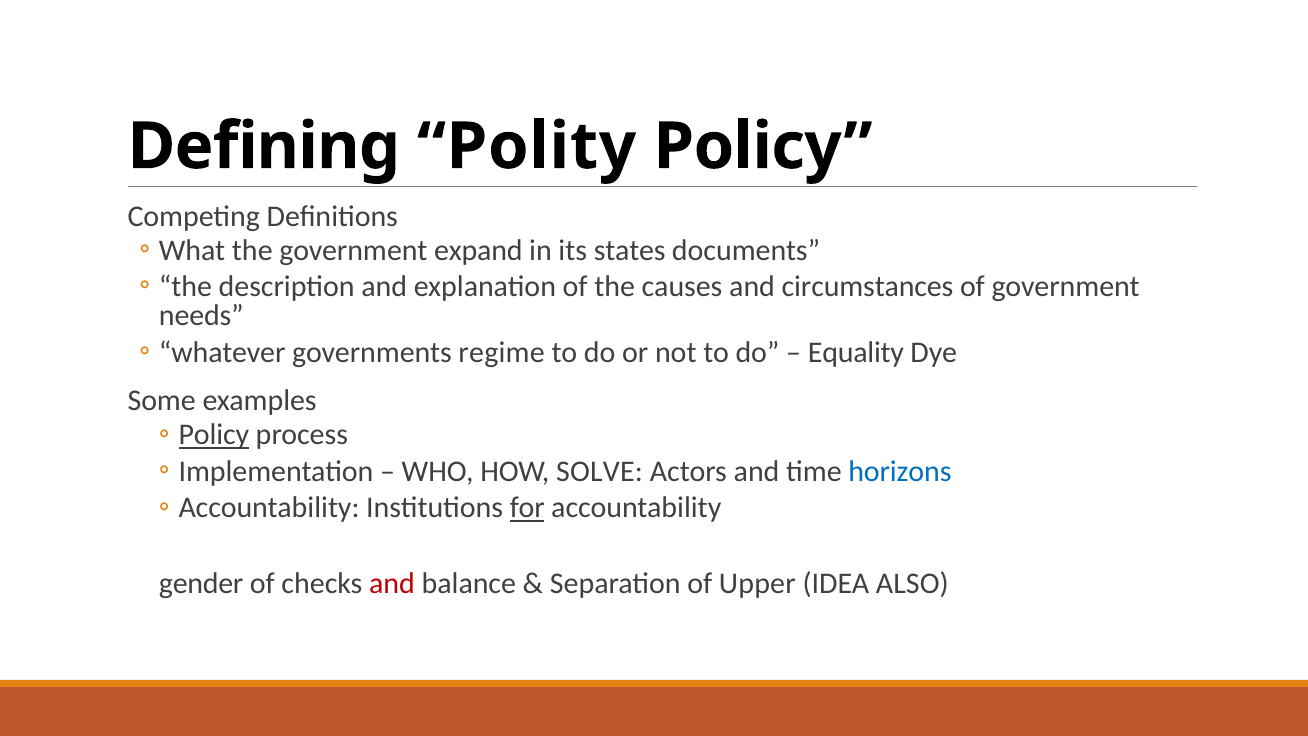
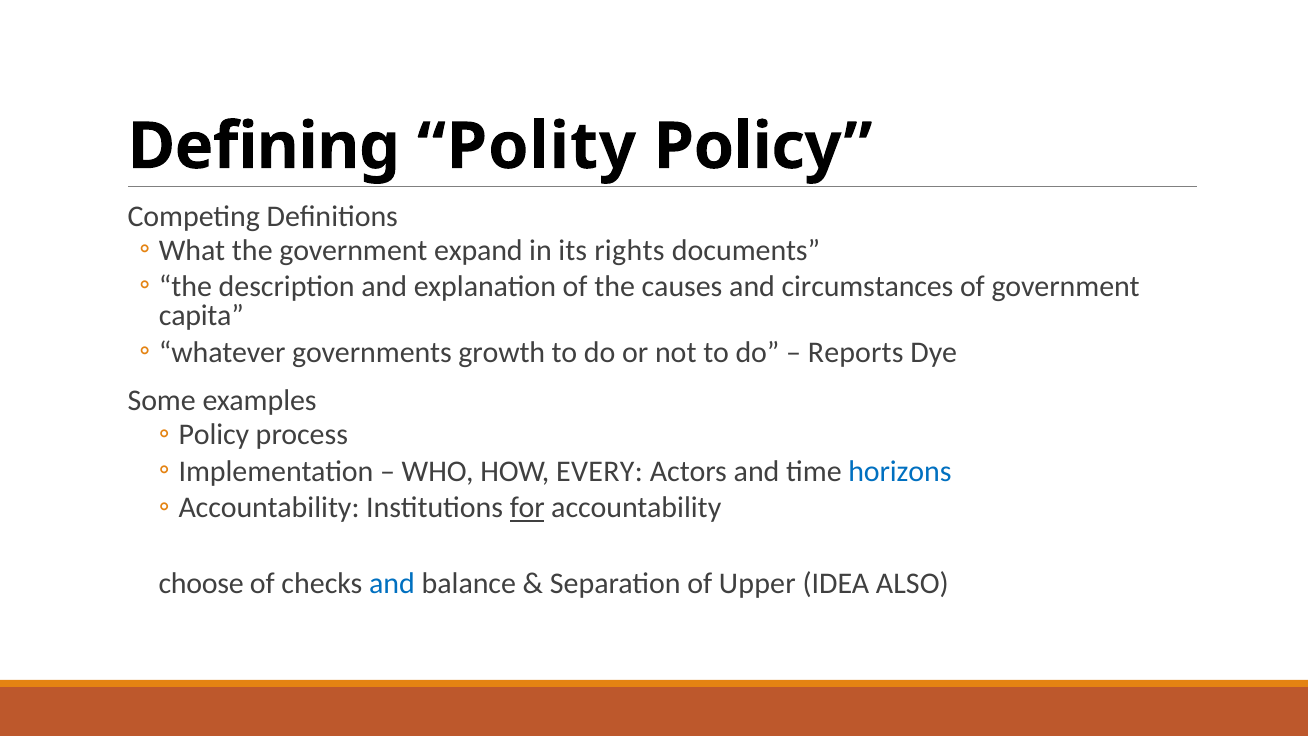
states: states -> rights (629, 250)
needs: needs -> capita (201, 316)
regime: regime -> growth (502, 352)
Equality: Equality -> Reports (856, 352)
Policy underline: present -> none (214, 435)
SOLVE: SOLVE -> EVERY (600, 471)
gender: gender -> choose (201, 584)
and colour: red -> blue (392, 584)
